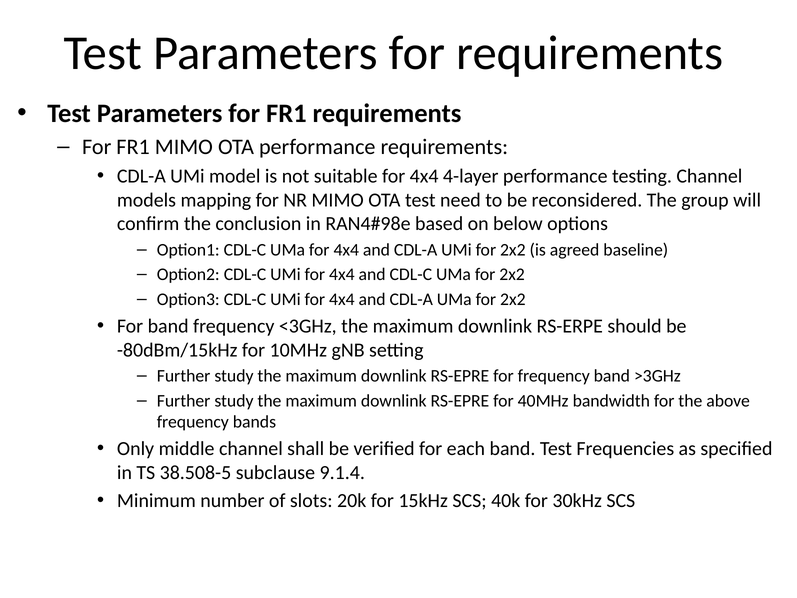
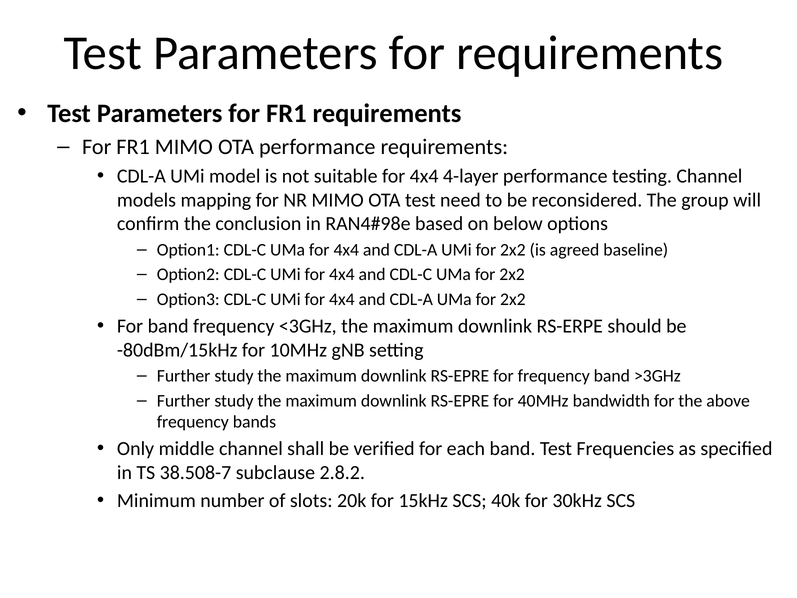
38.508-5: 38.508-5 -> 38.508-7 (195, 472)
9.1.4: 9.1.4 -> 2.8.2 (342, 472)
